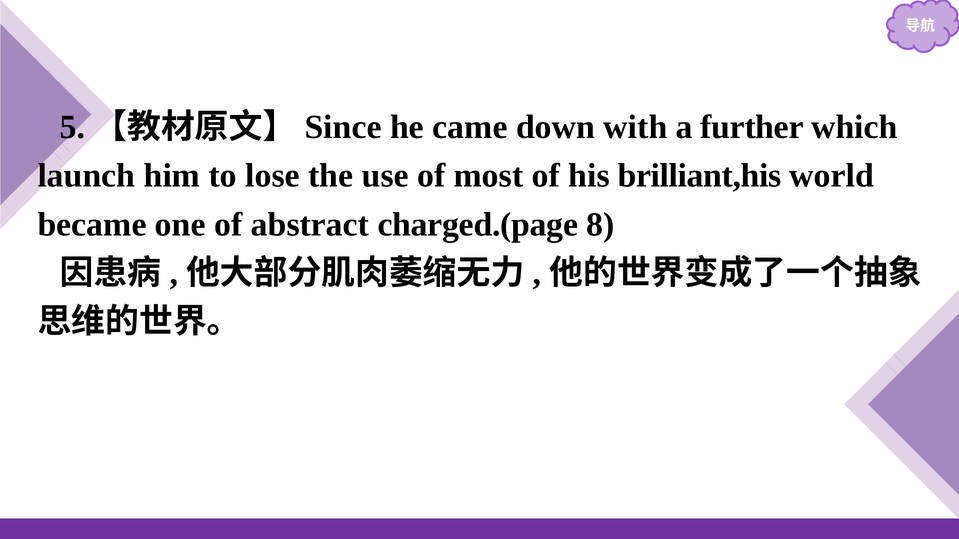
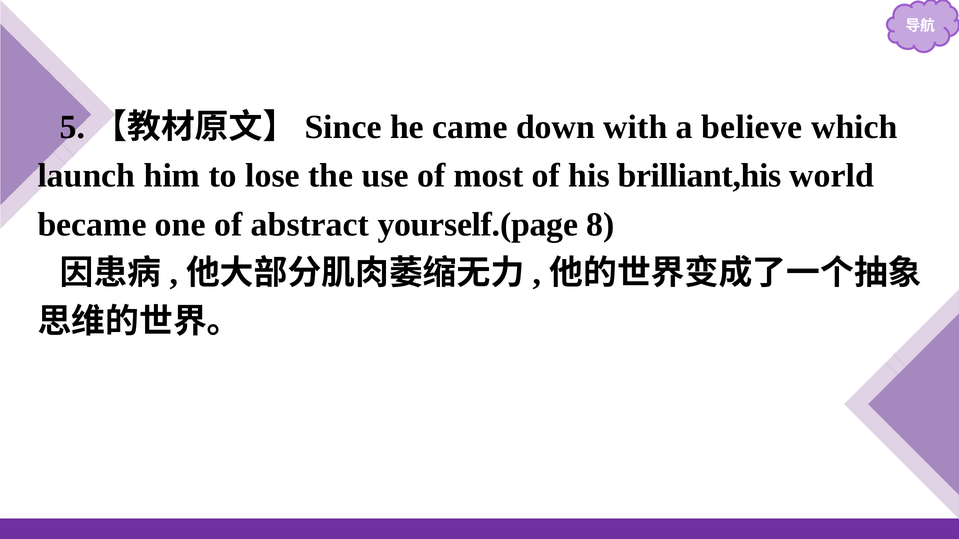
further: further -> believe (752, 127)
charged.(page: charged.(page -> yourself.(page (478, 225)
